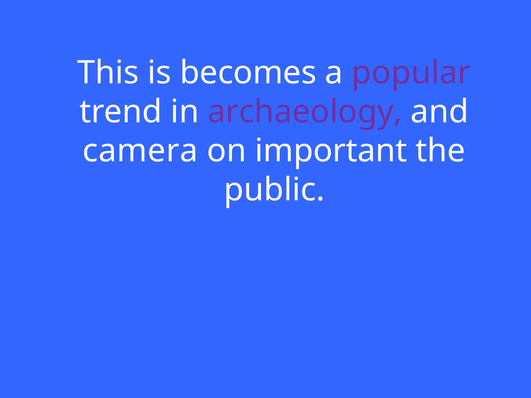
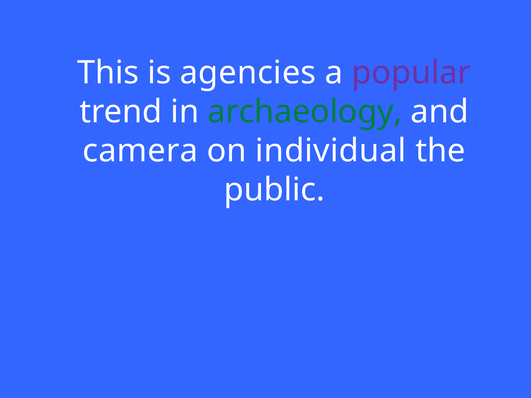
becomes: becomes -> agencies (248, 73)
archaeology colour: purple -> green (305, 112)
important: important -> individual (331, 151)
